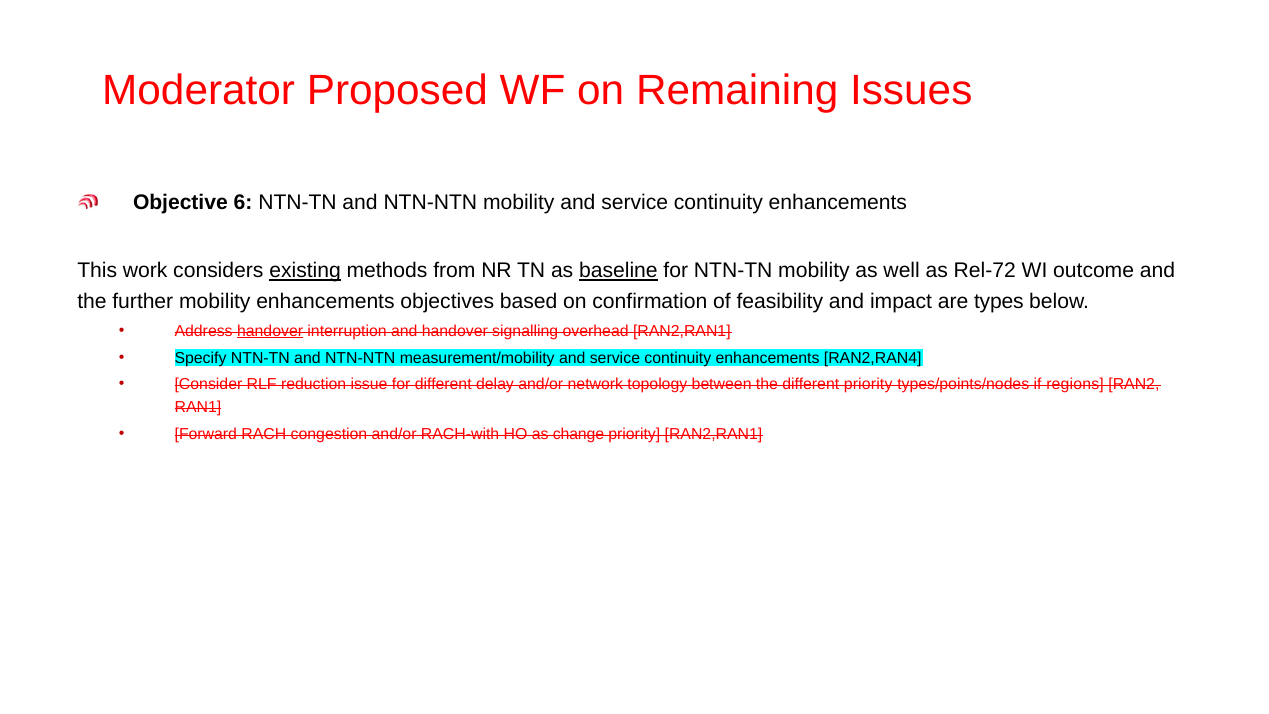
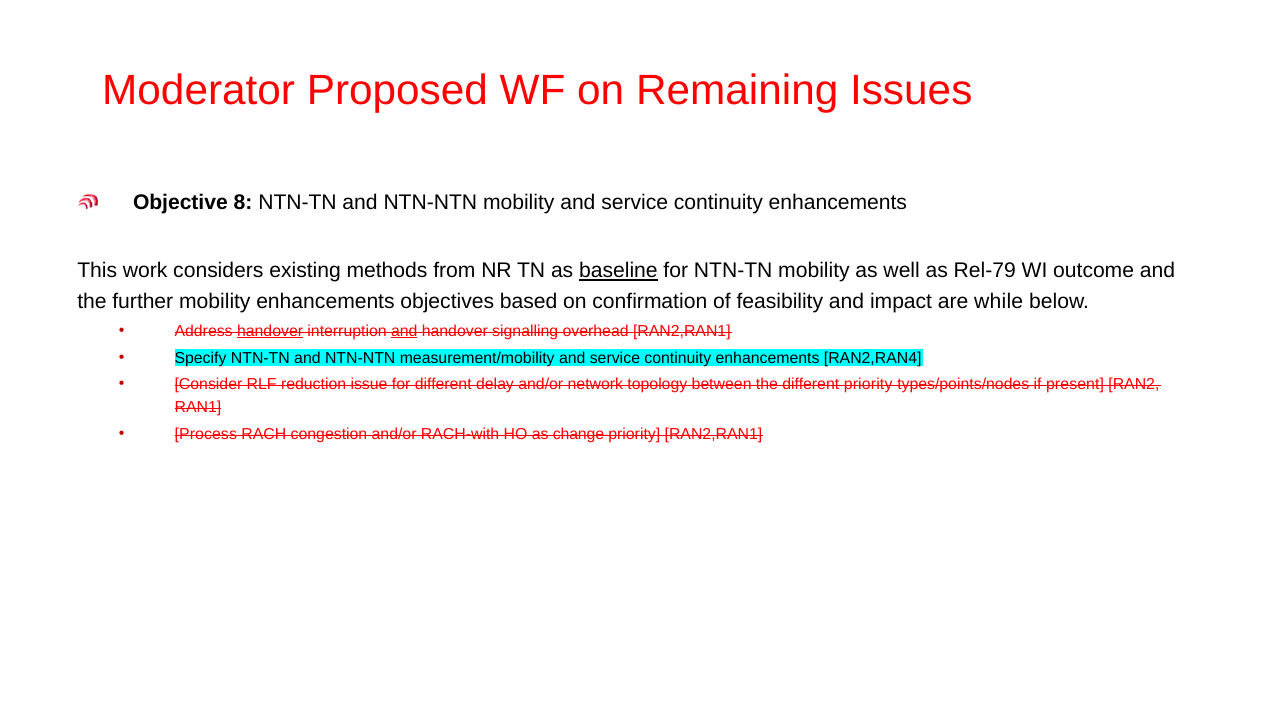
6: 6 -> 8 (243, 202)
existing underline: present -> none (305, 271)
Rel-72: Rel-72 -> Rel-79 (985, 271)
types: types -> while (999, 301)
and underline: none -> present (404, 331)
regions: regions -> present (1075, 384)
Forward: Forward -> Process (206, 434)
